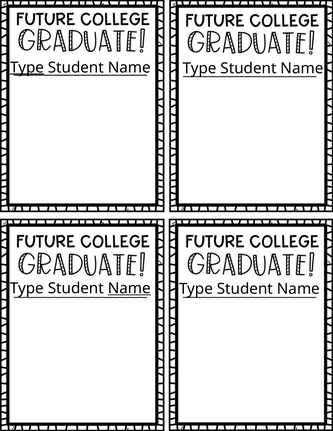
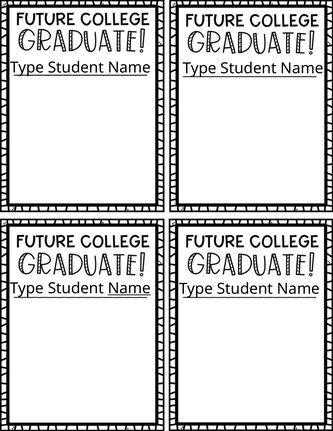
Type underline: present -> none (27, 68)
